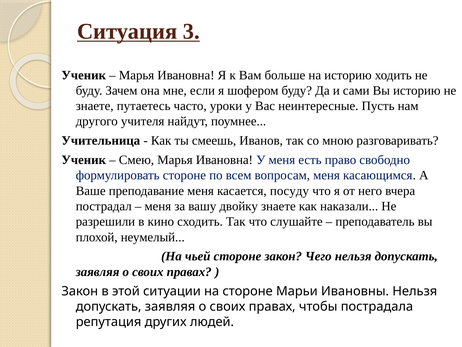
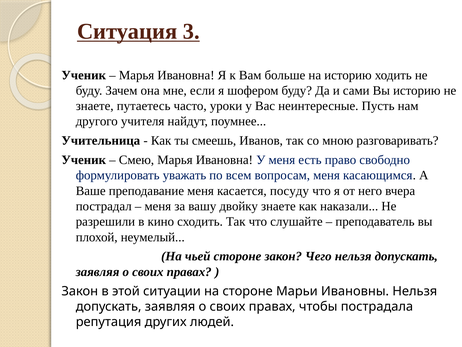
формулировать стороне: стороне -> уважать (184, 175)
